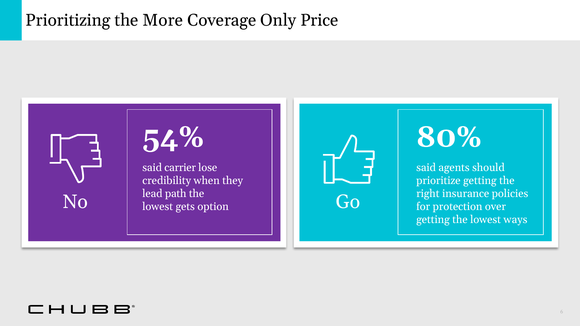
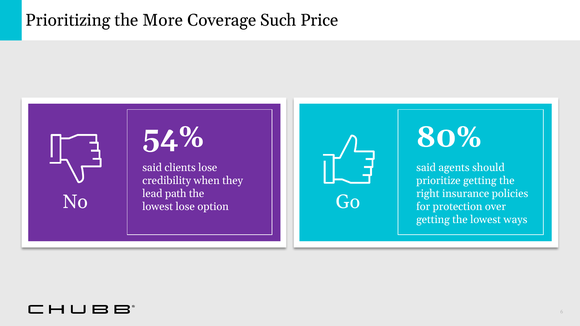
Only: Only -> Such (278, 20)
carrier: carrier -> clients (180, 168)
lowest gets: gets -> lose (185, 207)
